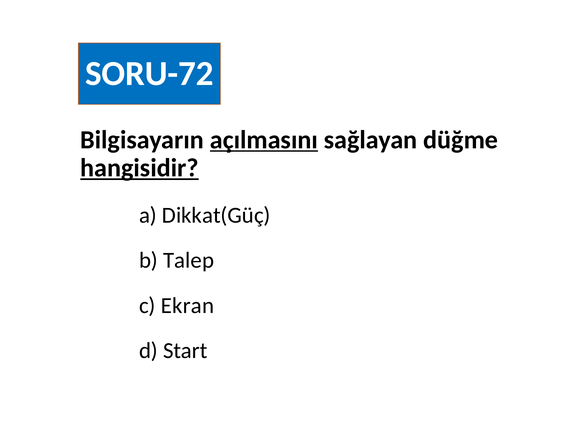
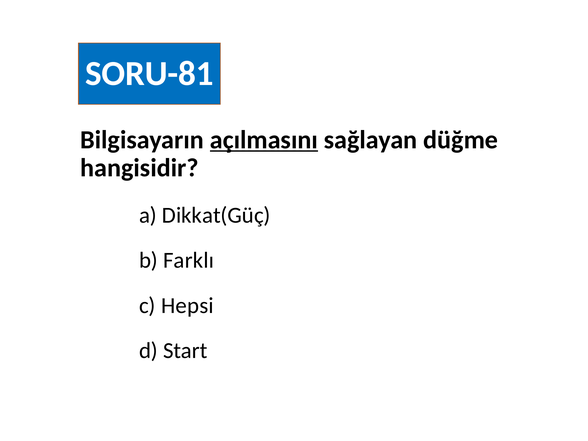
SORU-72: SORU-72 -> SORU-81 (149, 73)
hangisidir underline: present -> none (139, 168)
Talep: Talep -> Farklı (189, 260)
Ekran: Ekran -> Hepsi (187, 306)
